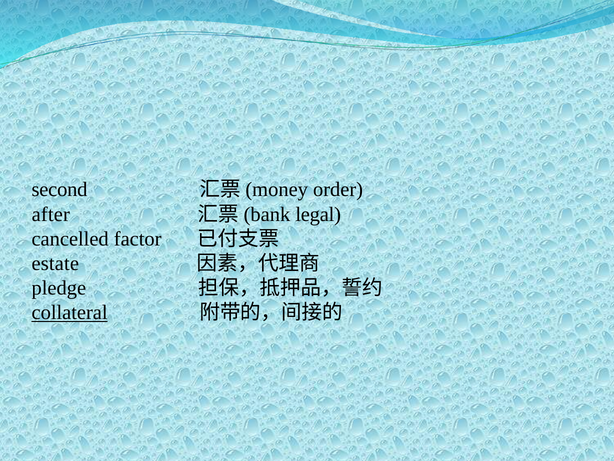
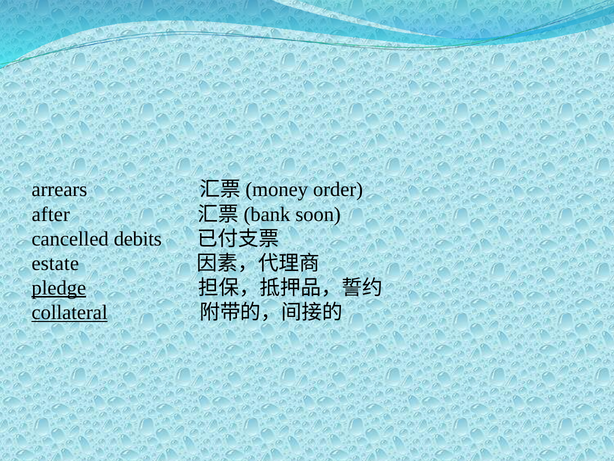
second: second -> arrears (59, 189)
legal: legal -> soon (318, 214)
factor: factor -> debits (138, 239)
pledge underline: none -> present (59, 288)
